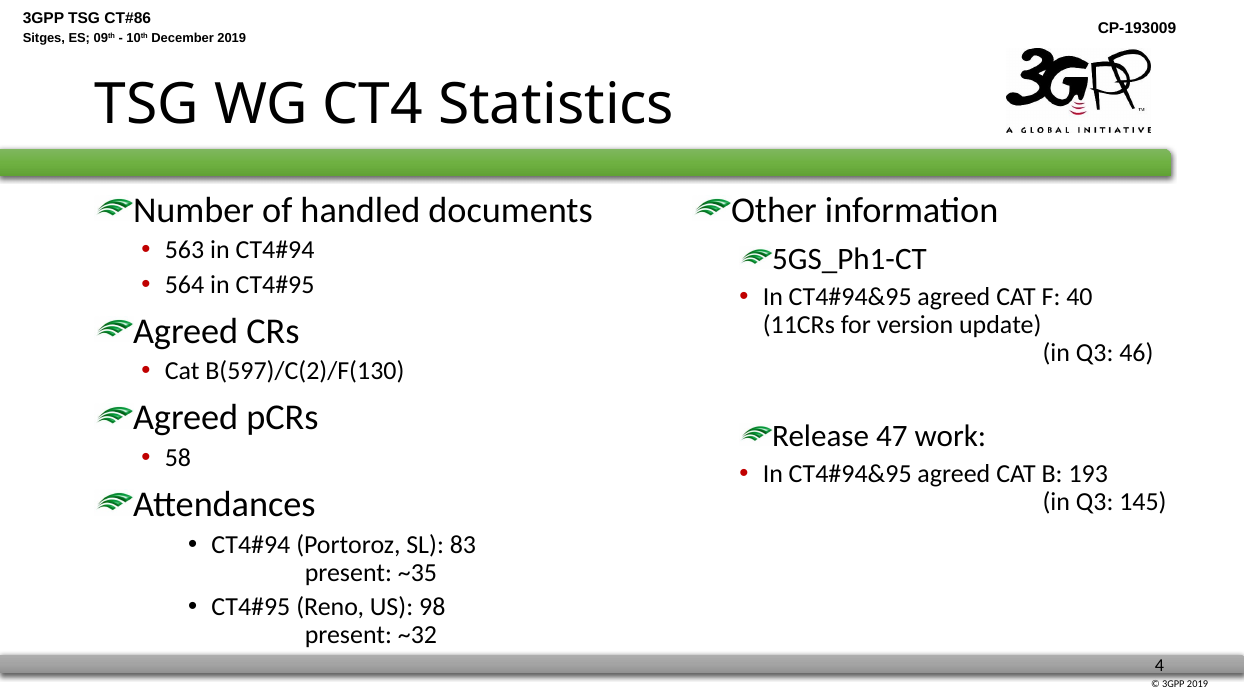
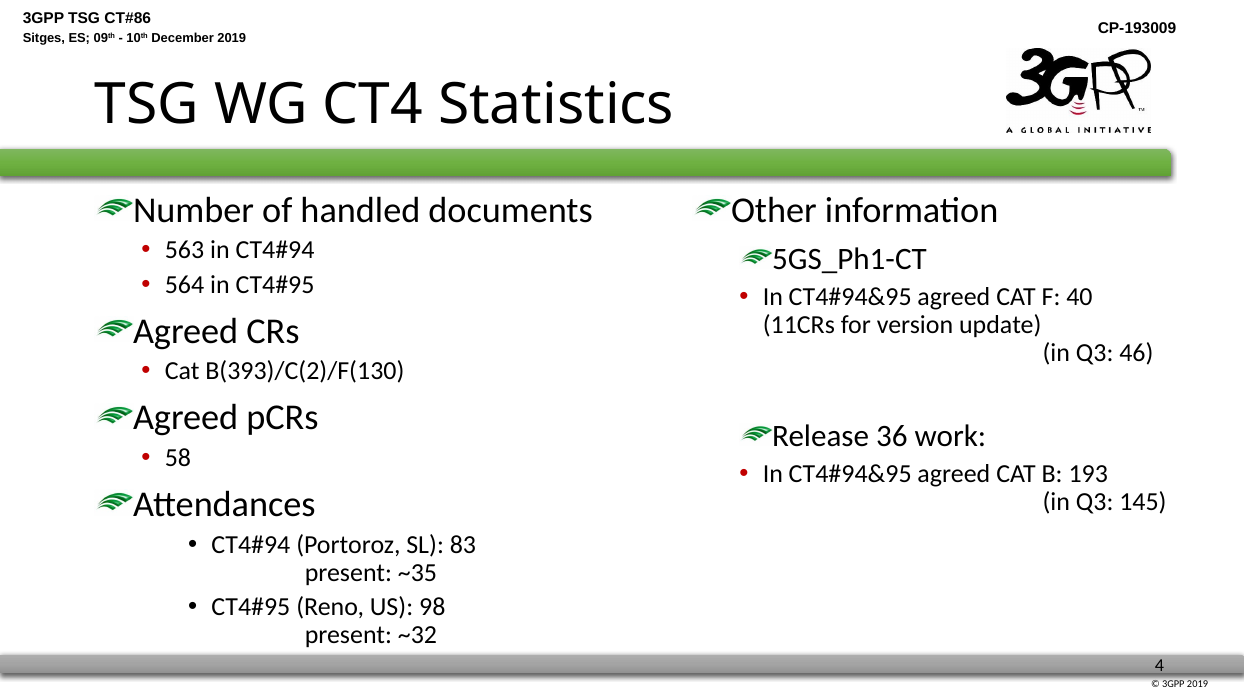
B(597)/C(2)/F(130: B(597)/C(2)/F(130 -> B(393)/C(2)/F(130 (305, 371)
47: 47 -> 36 (892, 436)
